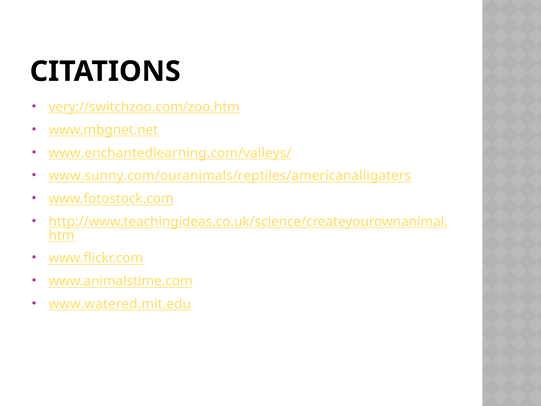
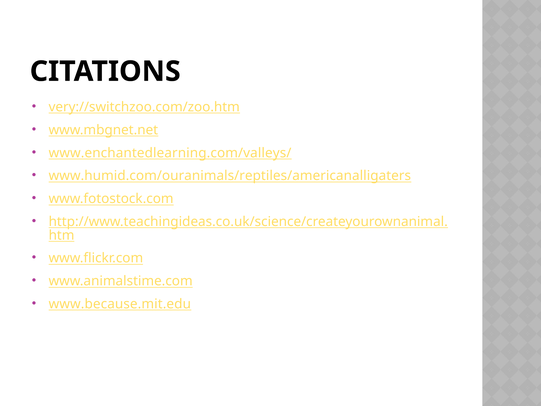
www.sunny.com/ouranimals/reptiles/americanalligaters: www.sunny.com/ouranimals/reptiles/americanalligaters -> www.humid.com/ouranimals/reptiles/americanalligaters (230, 176)
www.watered.mit.edu: www.watered.mit.edu -> www.because.mit.edu (120, 304)
